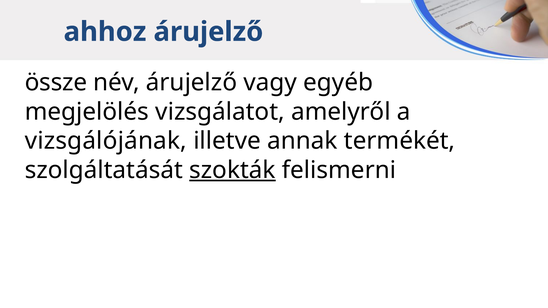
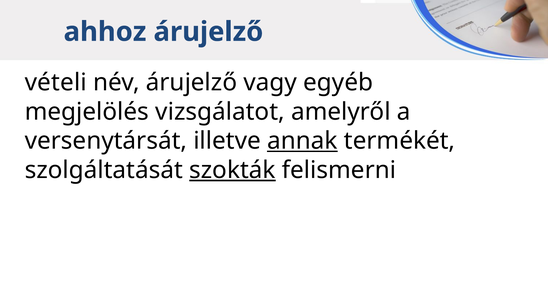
össze: össze -> vételi (56, 83)
vizsgálójának: vizsgálójának -> versenytársát (106, 141)
annak underline: none -> present (302, 141)
